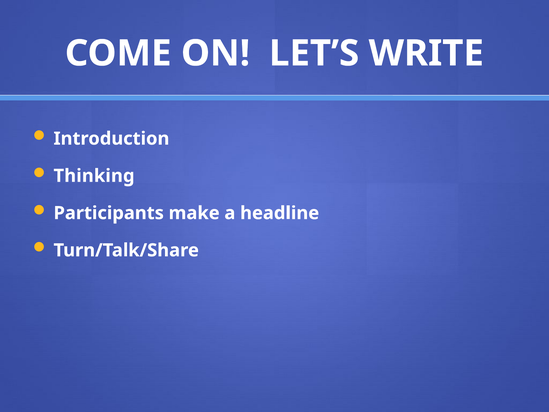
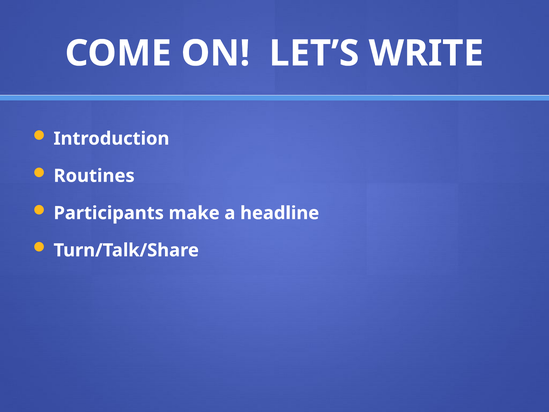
Thinking: Thinking -> Routines (94, 176)
